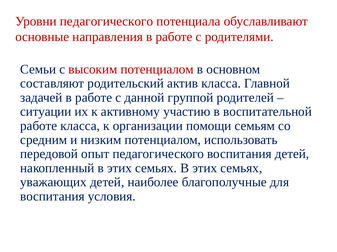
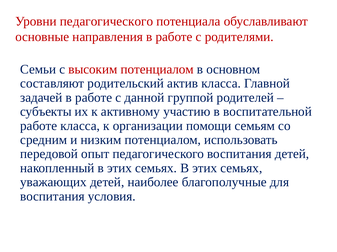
ситуации: ситуации -> субъекты (46, 112)
